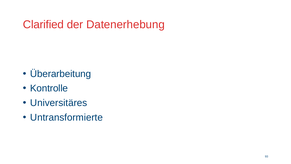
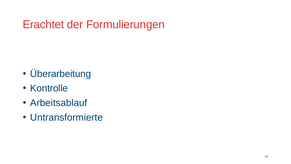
Clarified: Clarified -> Erachtet (43, 24)
Datenerhebung: Datenerhebung -> Formulierungen (126, 24)
Universitäres: Universitäres -> Arbeitsablauf (59, 103)
